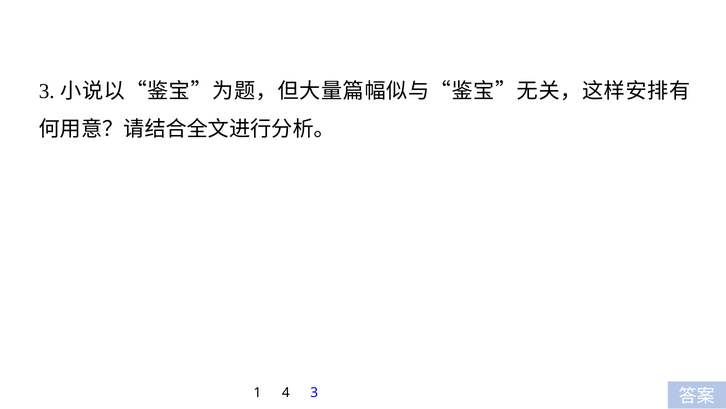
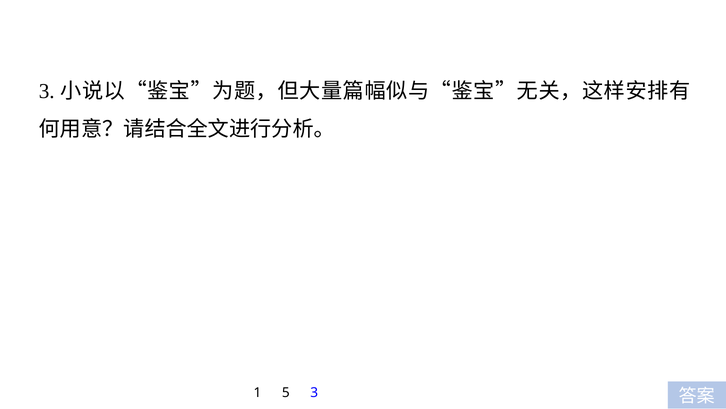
4: 4 -> 5 (286, 393)
